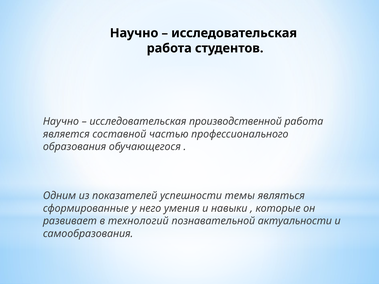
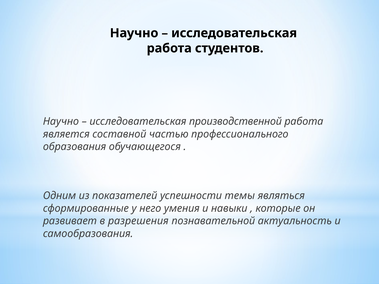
технологий: технологий -> разрешения (138, 221)
актуальности: актуальности -> актуальность (295, 221)
